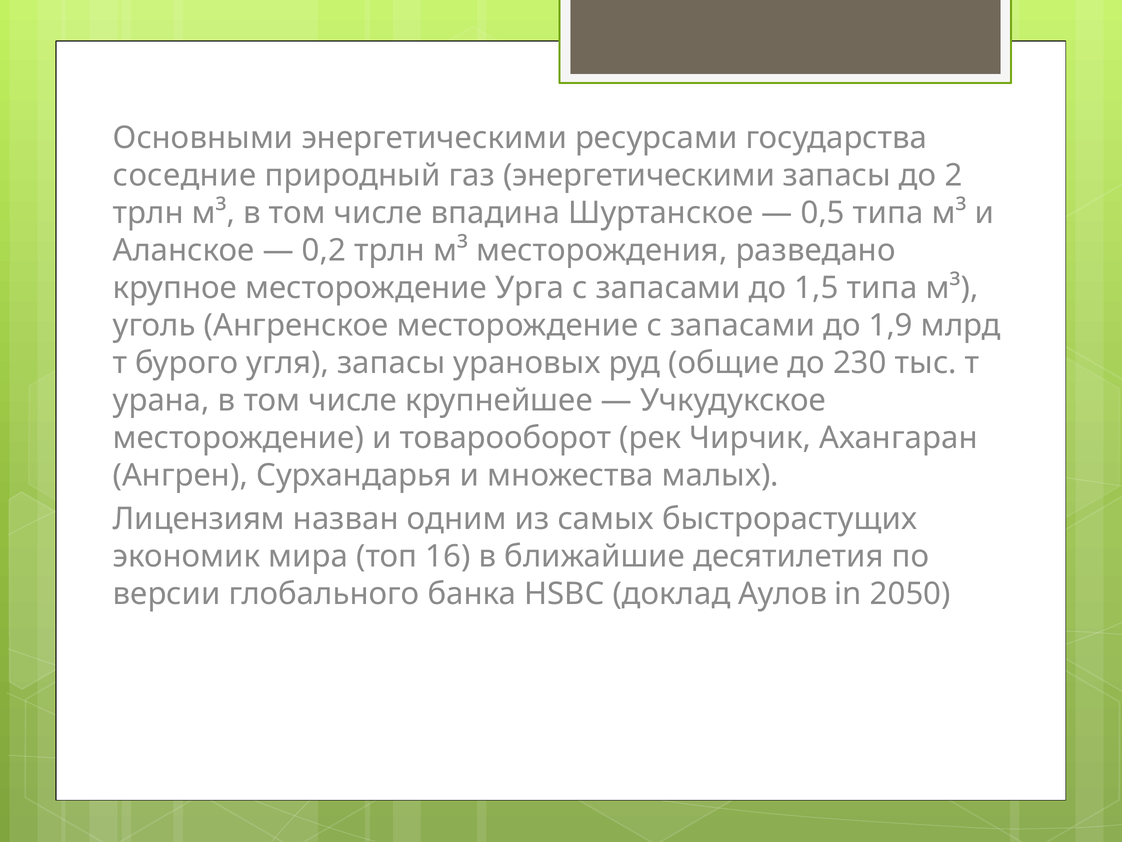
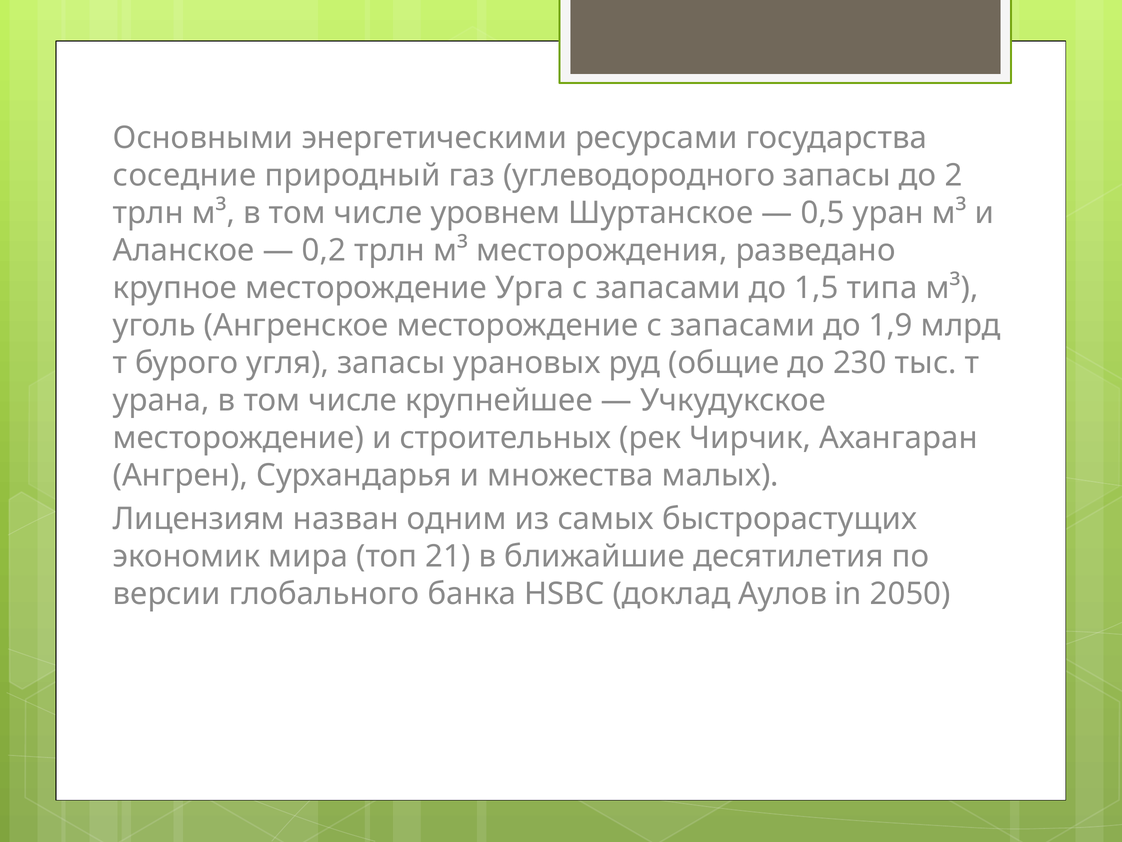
газ энергетическими: энергетическими -> углеводородного (639, 176)
впадина: впадина -> уровнем (495, 213)
0,5 типа: типа -> уран (888, 213)
товарооборот: товарооборот -> строительных (505, 438)
16: 16 -> 21 (448, 556)
